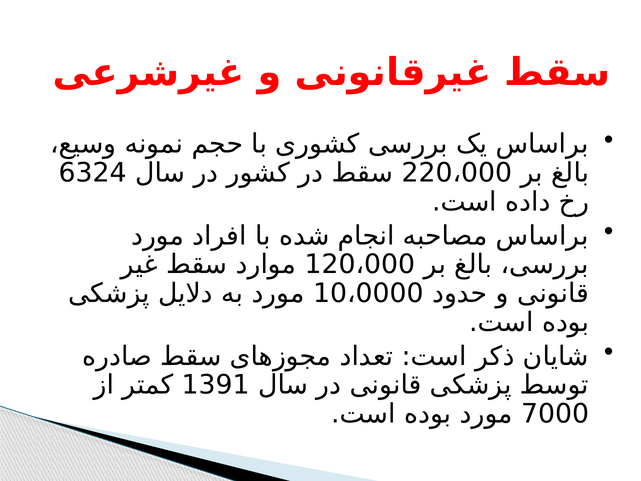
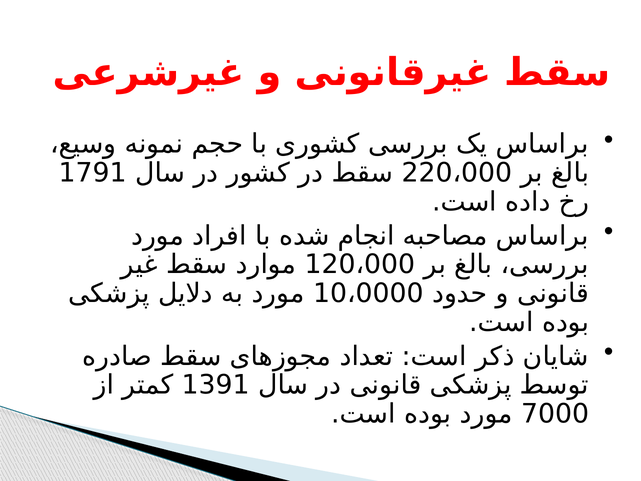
6324: 6324 -> 1791 (93, 173)
